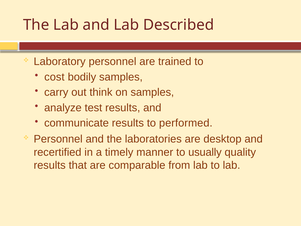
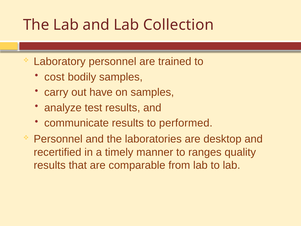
Described: Described -> Collection (179, 25)
think: think -> have (101, 92)
usually: usually -> ranges (205, 152)
